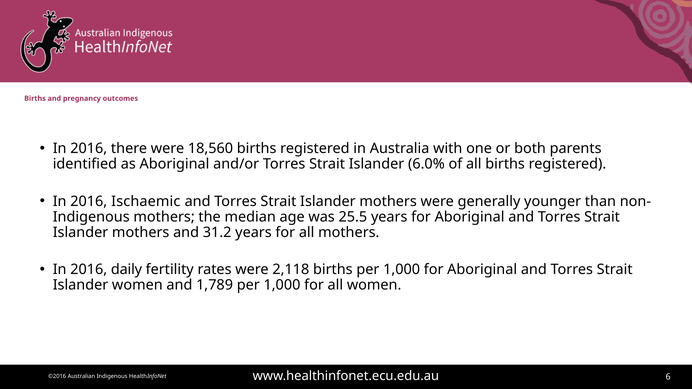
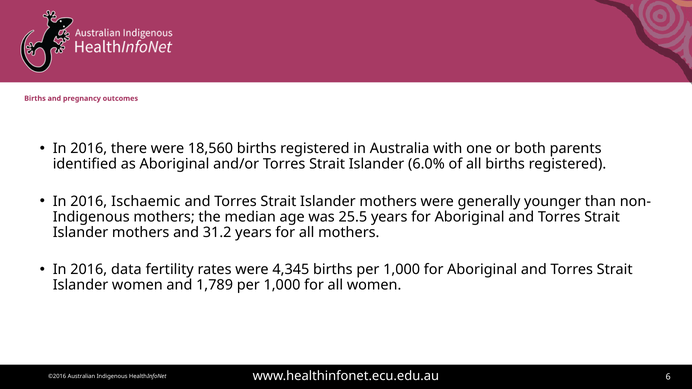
daily: daily -> data (126, 270)
2,118: 2,118 -> 4,345 (291, 270)
